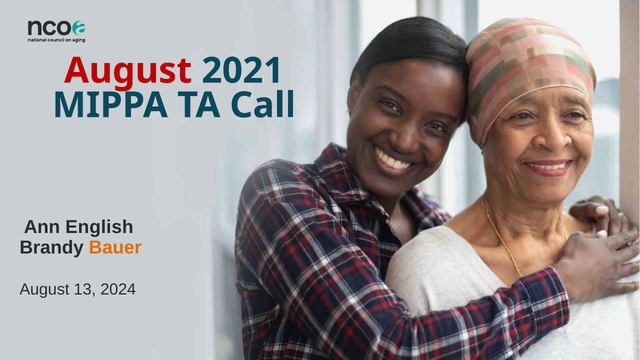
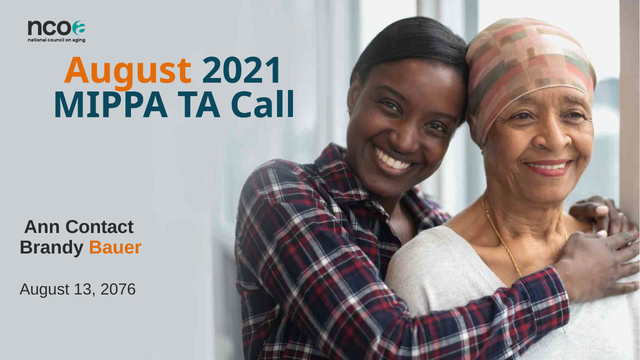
August colour: red -> orange (128, 71)
English: English -> Contact (100, 227)
2024: 2024 -> 2076 (118, 289)
